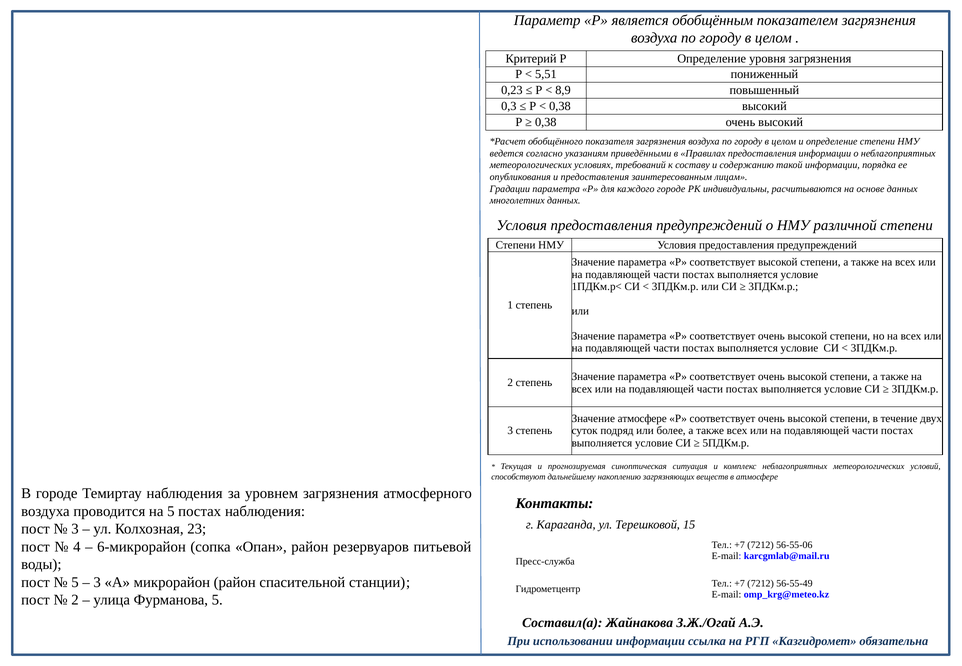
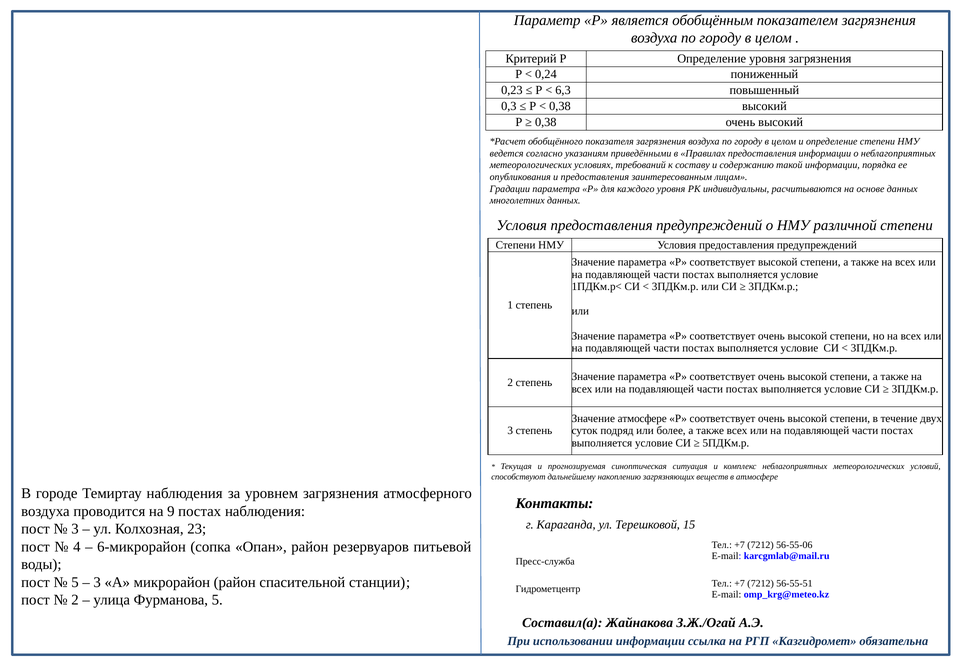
5,51: 5,51 -> 0,24 (546, 74)
8,9: 8,9 -> 6,3 (563, 90)
каждого городе: городе -> уровня (671, 189)
на 5: 5 -> 9 (171, 511)
56-55-49: 56-55-49 -> 56-55-51 (794, 583)
